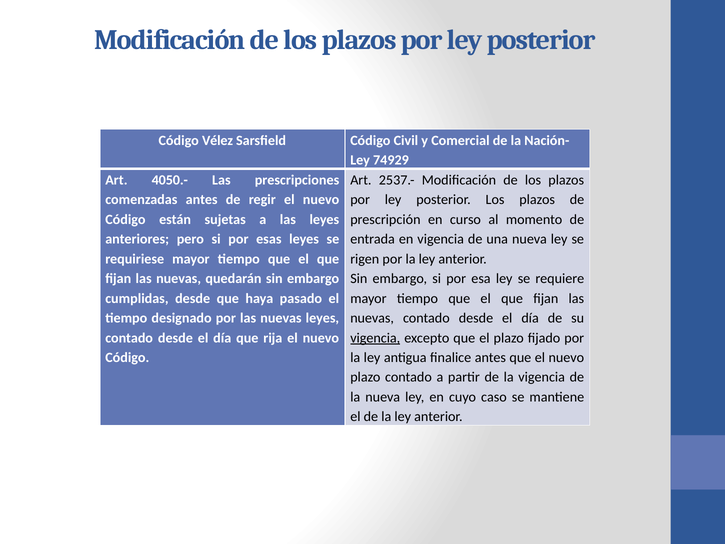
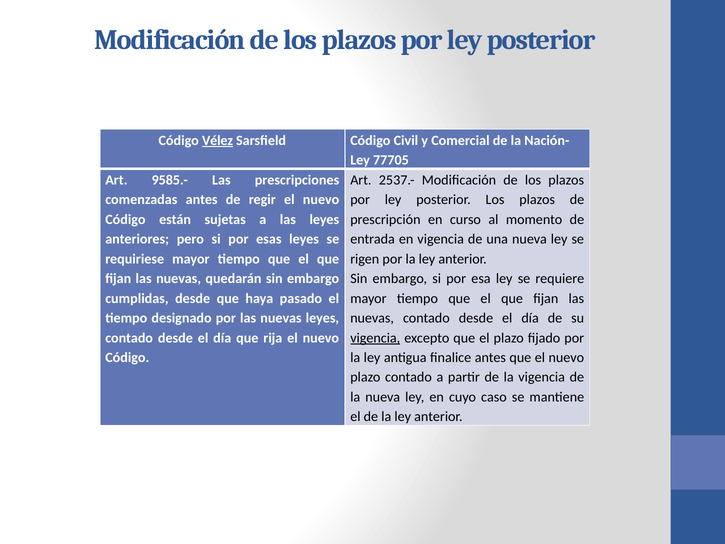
Vélez underline: none -> present (218, 140)
74929: 74929 -> 77705 (391, 160)
4050.-: 4050.- -> 9585.- (170, 180)
